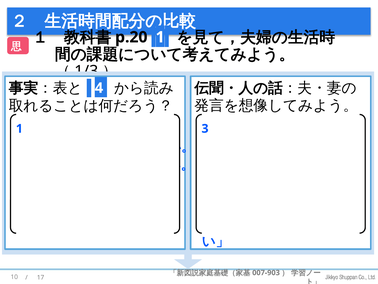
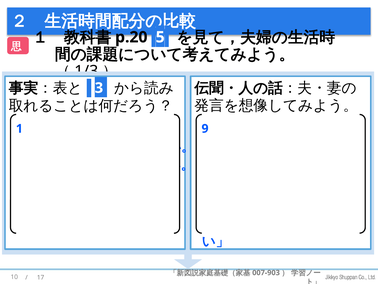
1: 1 -> 5 (160, 37)
4: 4 -> 3 (99, 88)
3: 3 -> 9 (205, 128)
